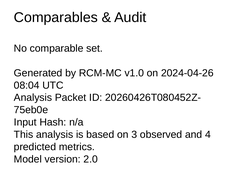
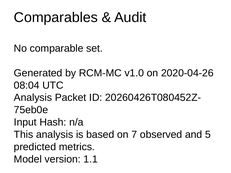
2024-04-26: 2024-04-26 -> 2020-04-26 (187, 73)
3: 3 -> 7 (134, 135)
4: 4 -> 5 (208, 135)
2.0: 2.0 -> 1.1 (91, 159)
